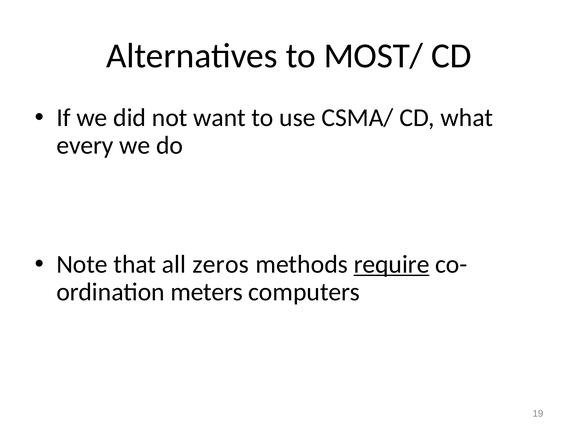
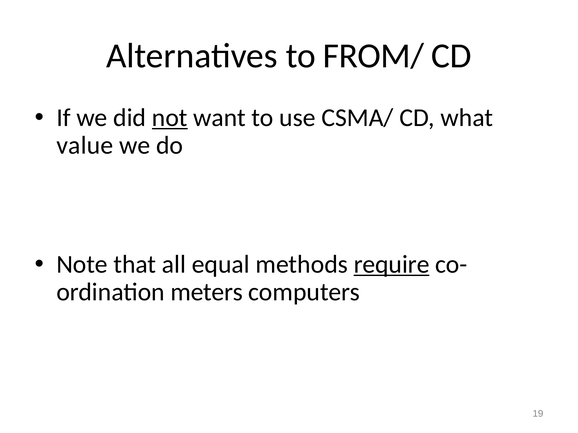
MOST/: MOST/ -> FROM/ (374, 56)
not underline: none -> present (170, 118)
every: every -> value (85, 146)
zeros: zeros -> equal (221, 265)
